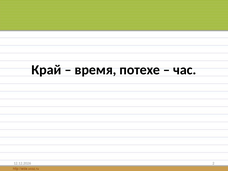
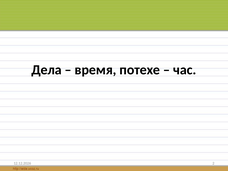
Край: Край -> Дела (46, 70)
